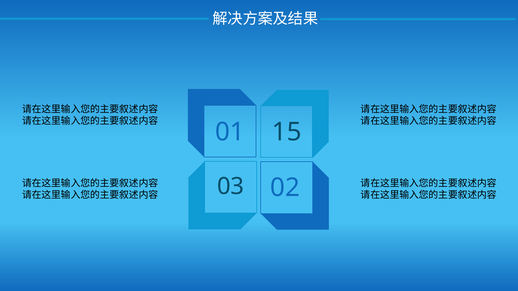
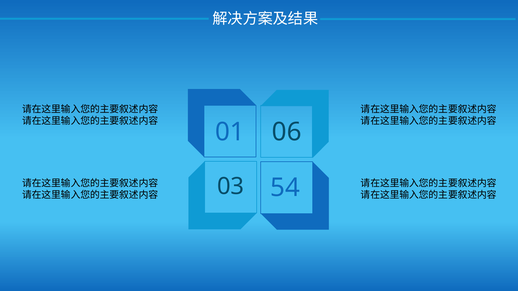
15: 15 -> 06 (287, 132)
02: 02 -> 54 (285, 188)
